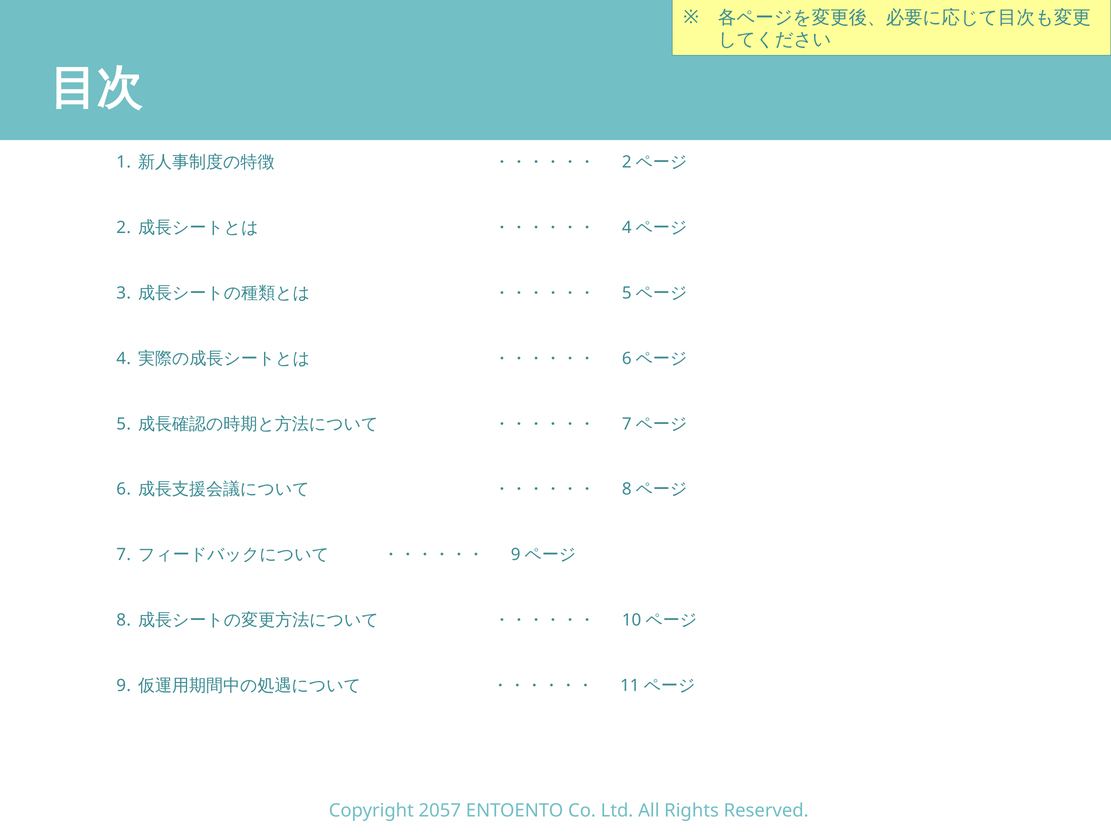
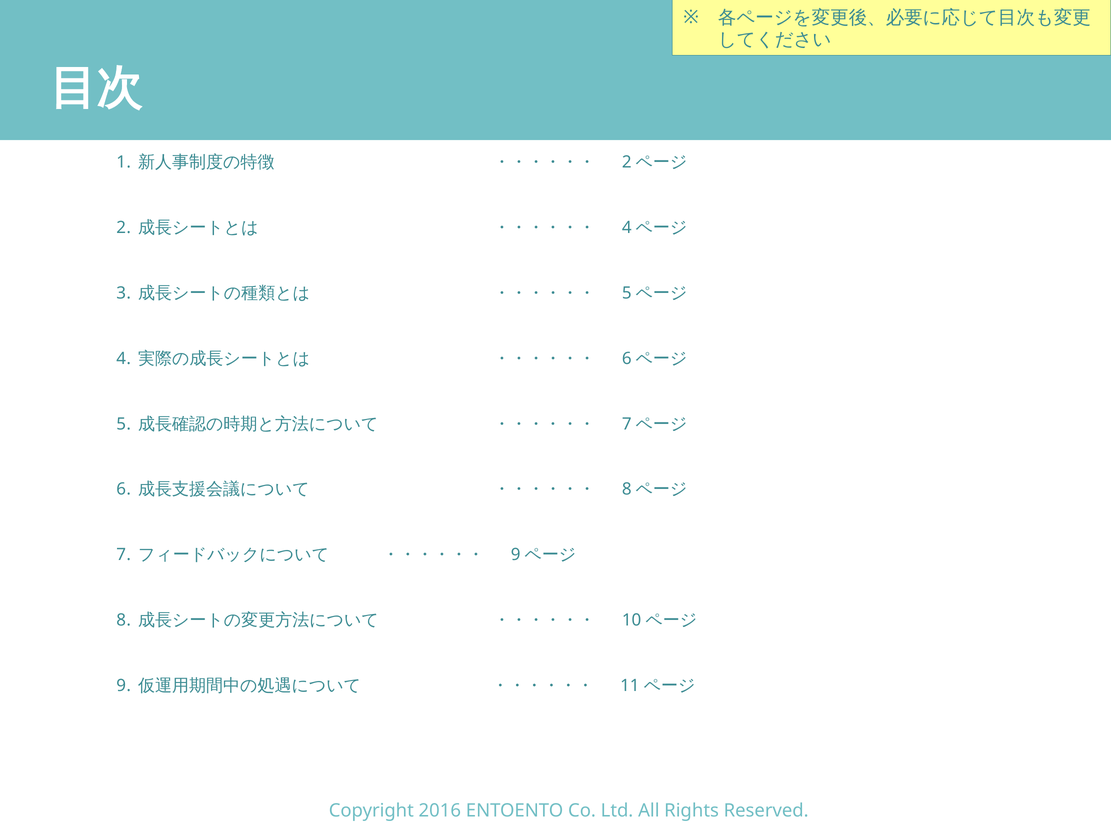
2057: 2057 -> 2016 (440, 811)
